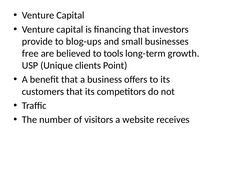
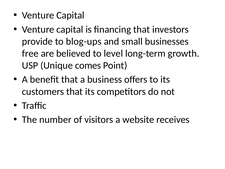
tools: tools -> level (113, 53)
clients: clients -> comes (88, 65)
